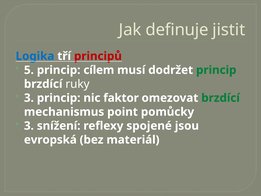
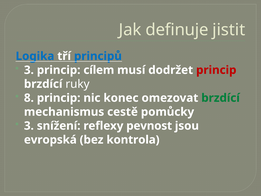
principů colour: red -> blue (98, 56)
5: 5 -> 3 (29, 70)
princip colour: green -> red (216, 70)
3: 3 -> 8 (29, 98)
faktor: faktor -> konec (121, 98)
point: point -> cestě (123, 112)
spojené: spojené -> pevnost (149, 126)
materiál: materiál -> kontrola (133, 140)
